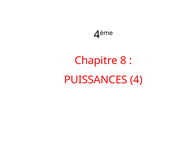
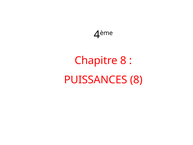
PUISSANCES 4: 4 -> 8 (136, 80)
